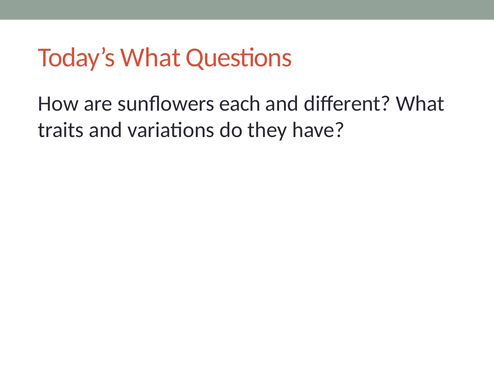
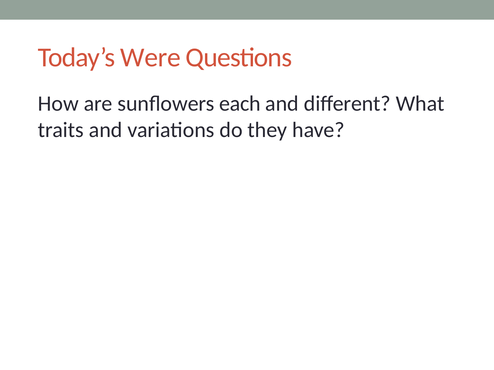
Today’s What: What -> Were (150, 57)
